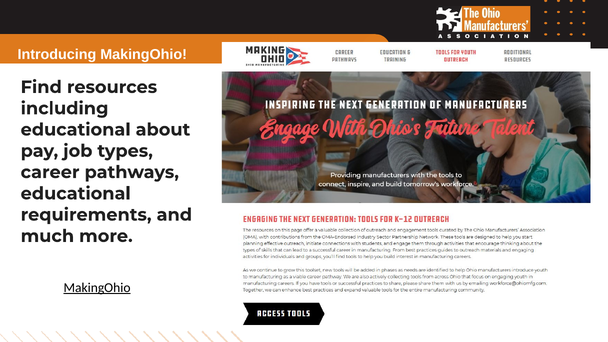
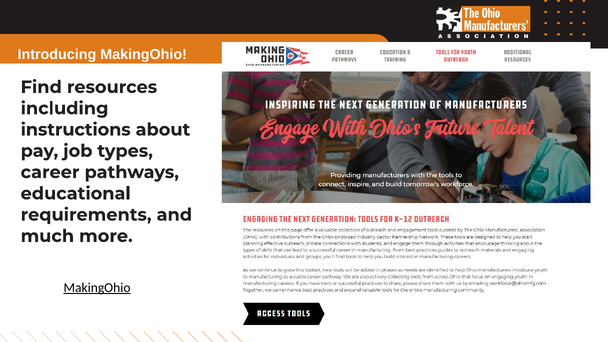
educational: educational -> instructions (76, 130)
